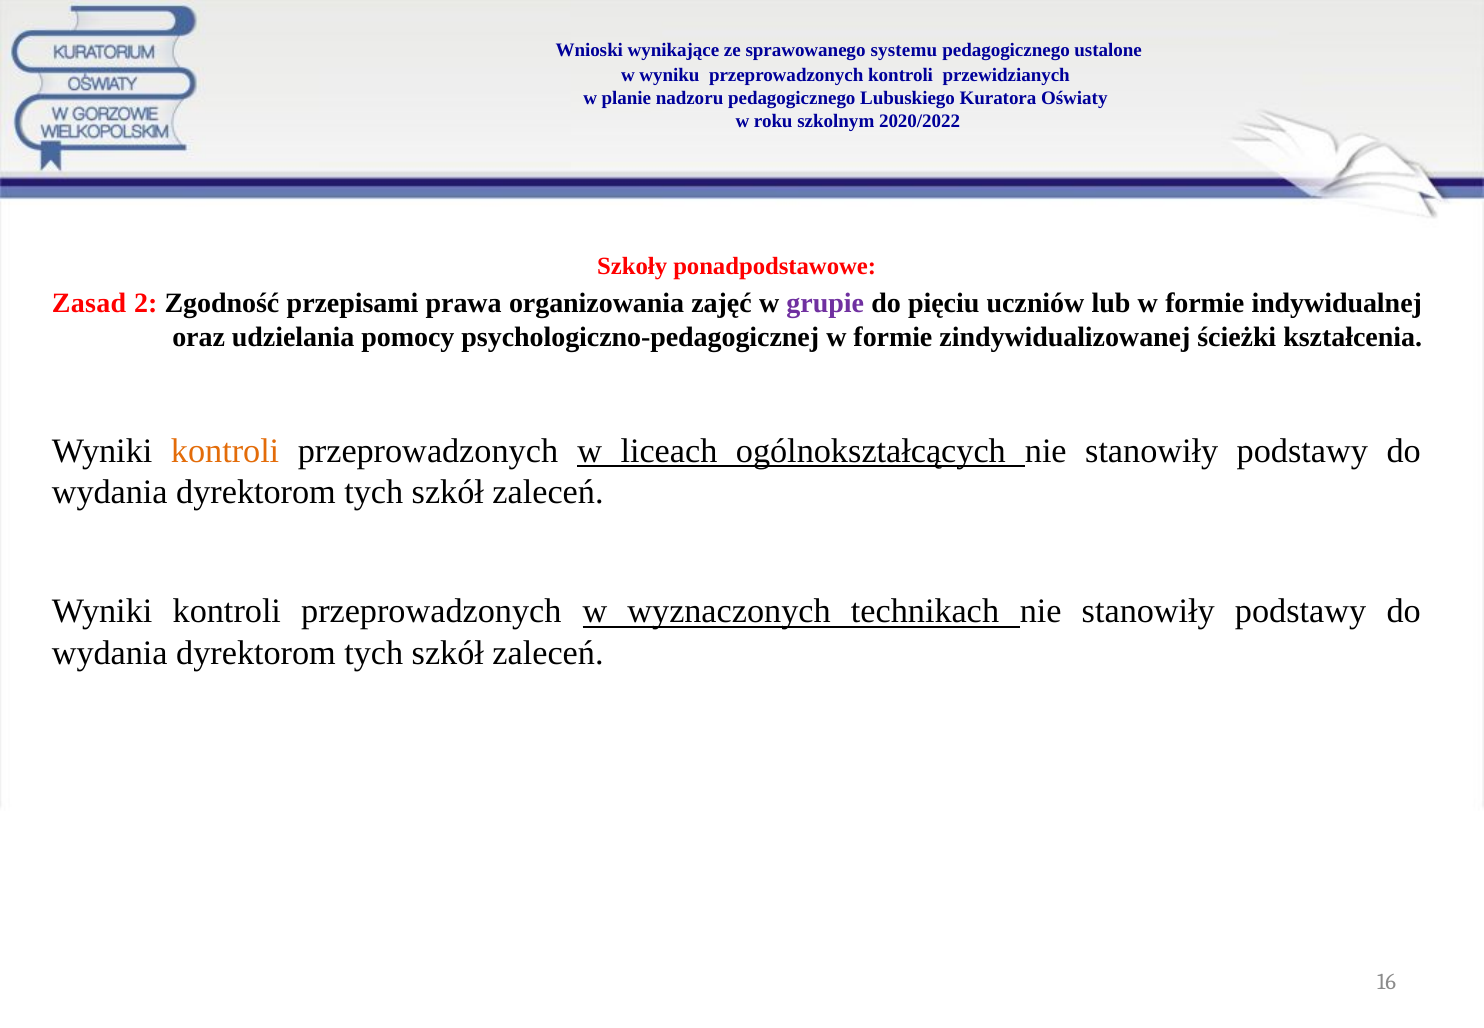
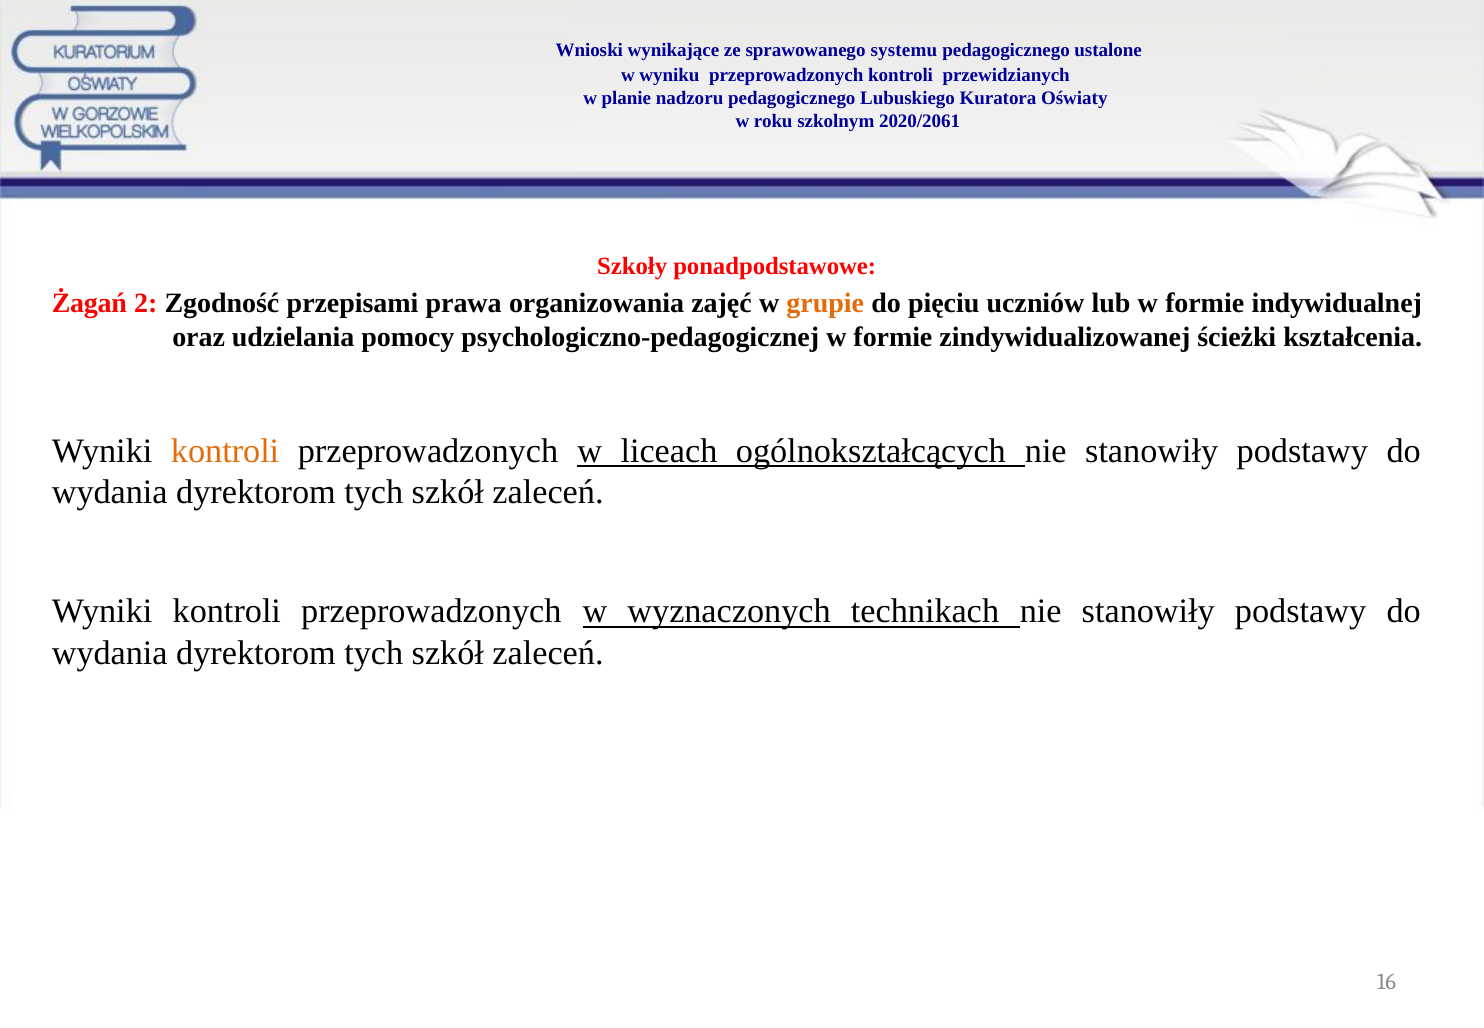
2020/2022: 2020/2022 -> 2020/2061 (920, 121)
Zasad: Zasad -> Żagań (89, 303)
grupie colour: purple -> orange (825, 303)
